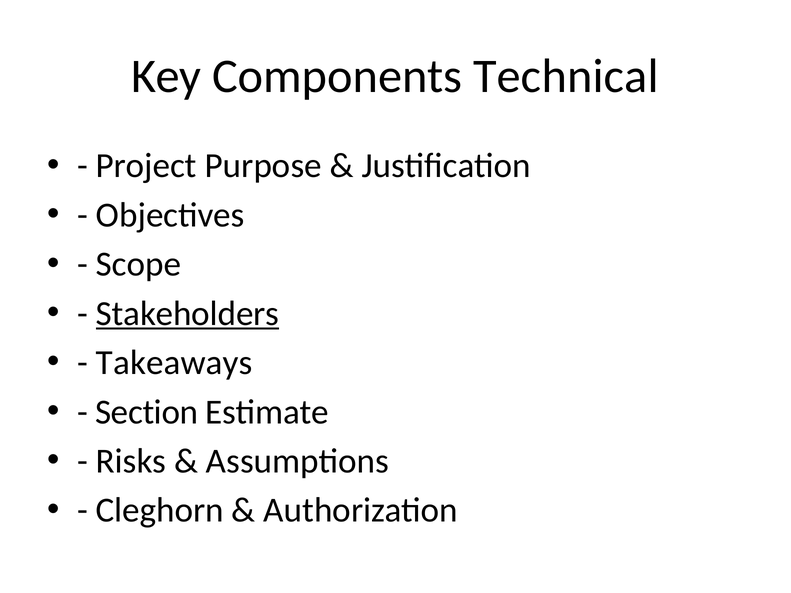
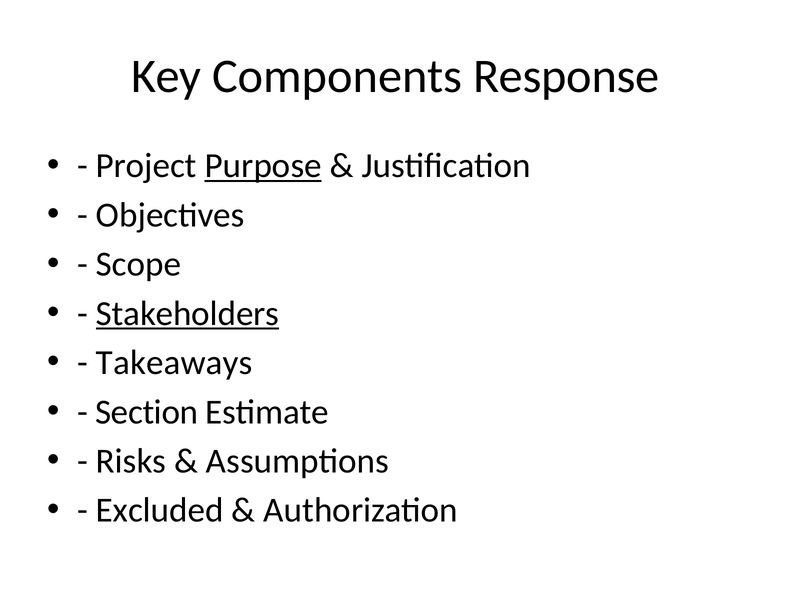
Technical: Technical -> Response (566, 77)
Purpose underline: none -> present (263, 166)
Cleghorn: Cleghorn -> Excluded (160, 511)
